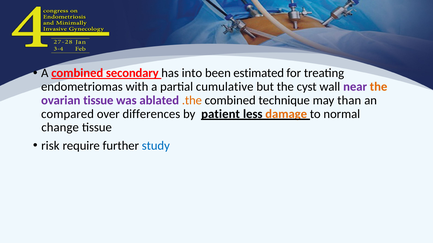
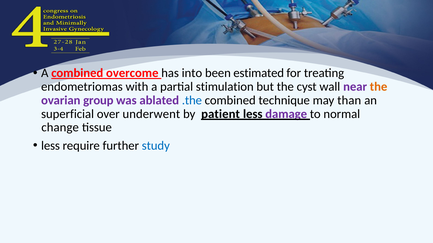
secondary: secondary -> overcome (132, 73)
cumulative: cumulative -> stimulation (225, 87)
ovarian tissue: tissue -> group (98, 100)
.the colour: orange -> blue (192, 100)
compared: compared -> superficial (68, 114)
differences: differences -> underwent (151, 114)
damage colour: orange -> purple (286, 114)
risk: risk -> less (50, 146)
